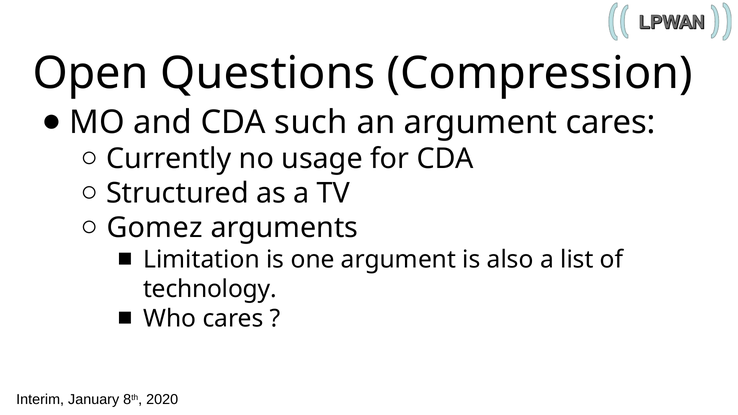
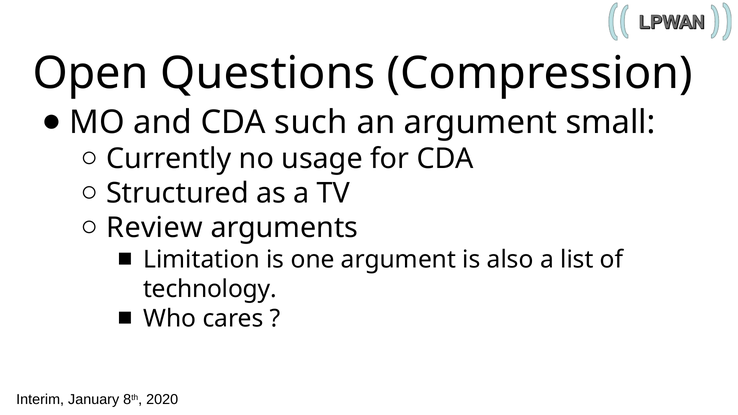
argument cares: cares -> small (611, 122)
Gomez: Gomez -> Review (155, 228)
